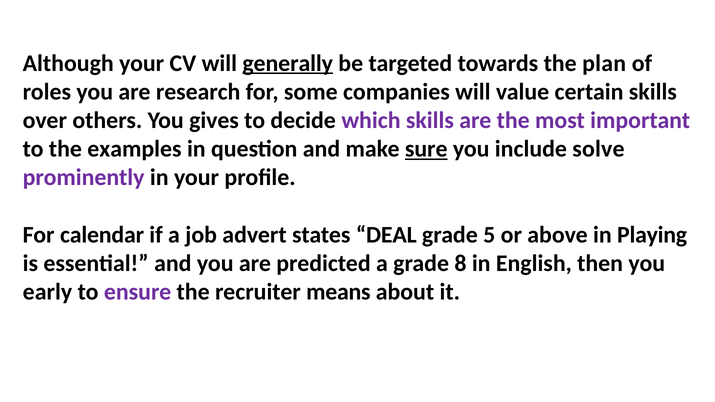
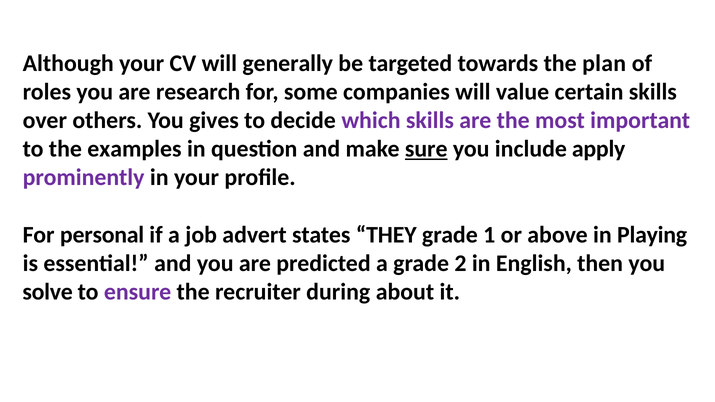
generally underline: present -> none (288, 63)
solve: solve -> apply (599, 149)
calendar: calendar -> personal (102, 235)
DEAL: DEAL -> THEY (386, 235)
5: 5 -> 1 (489, 235)
8: 8 -> 2 (460, 263)
early: early -> solve (48, 292)
means: means -> during (338, 292)
